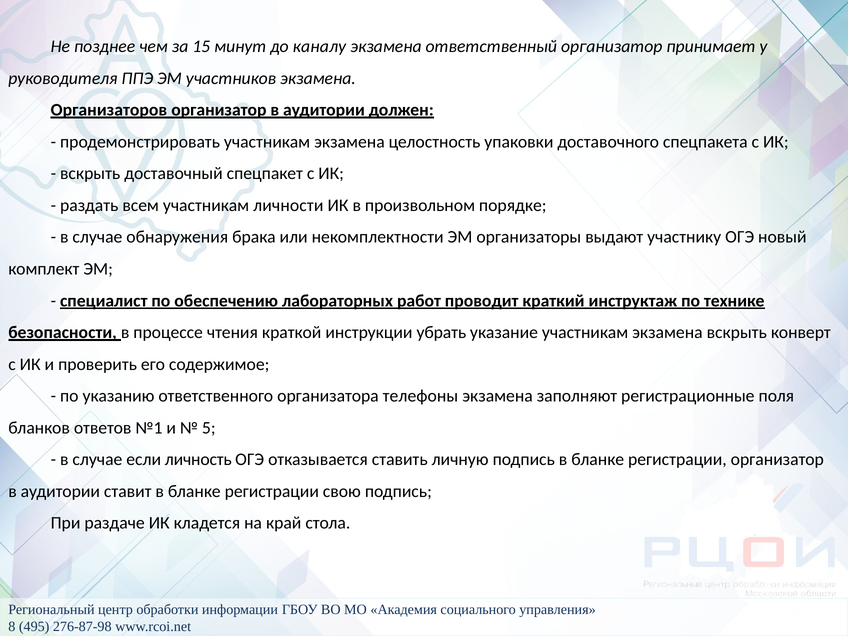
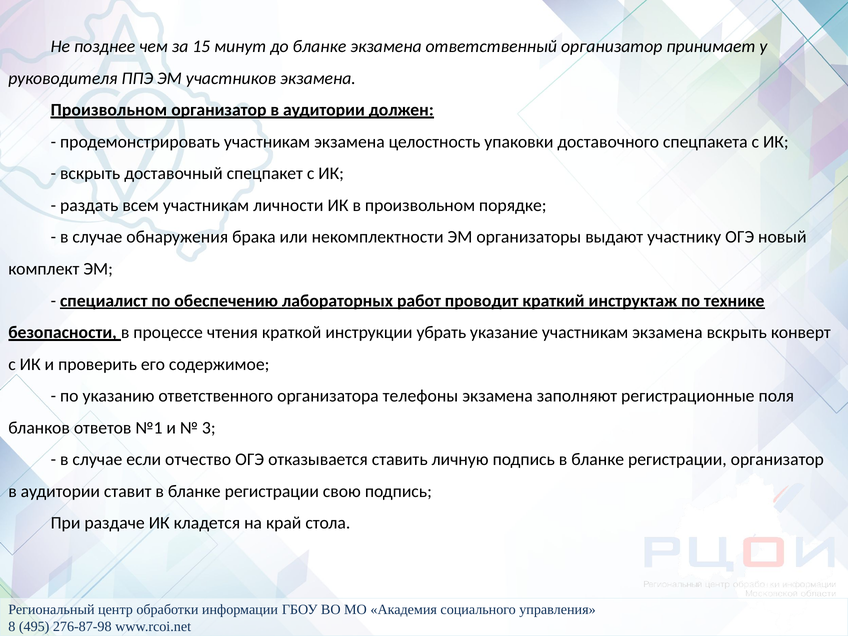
до каналу: каналу -> бланке (319, 46)
Организаторов: Организаторов -> Произвольном (109, 110)
5: 5 -> 3 (209, 428)
личность: личность -> отчество (198, 460)
